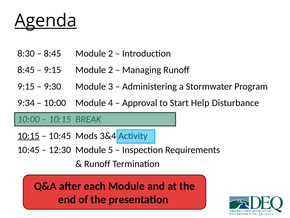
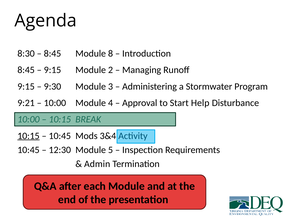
Agenda underline: present -> none (46, 21)
8:45 Module 2: 2 -> 8 (111, 53)
9:34: 9:34 -> 9:21 (26, 103)
Runoff: Runoff -> Admin (97, 164)
